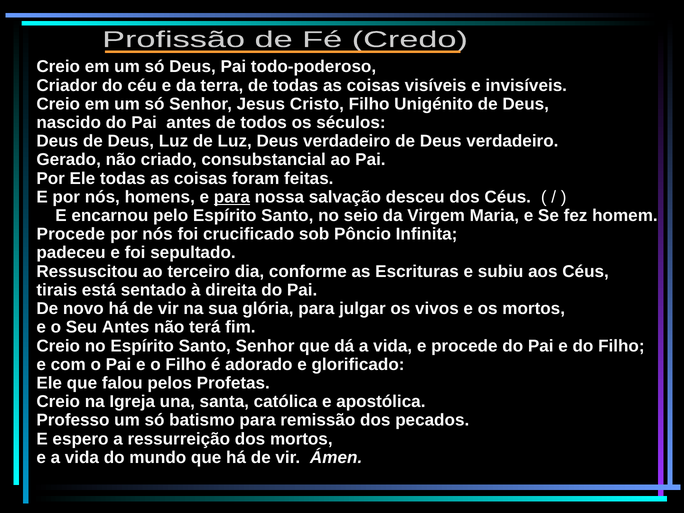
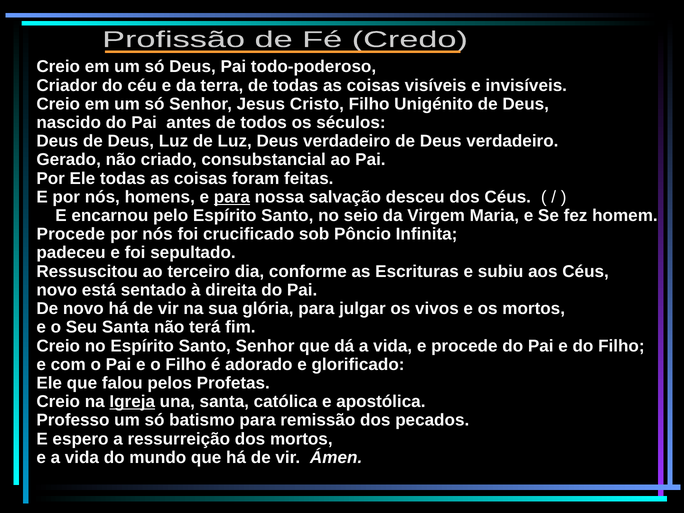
tirais: tirais -> novo (57, 290)
Seu Antes: Antes -> Santa (126, 327)
Igreja underline: none -> present (132, 402)
